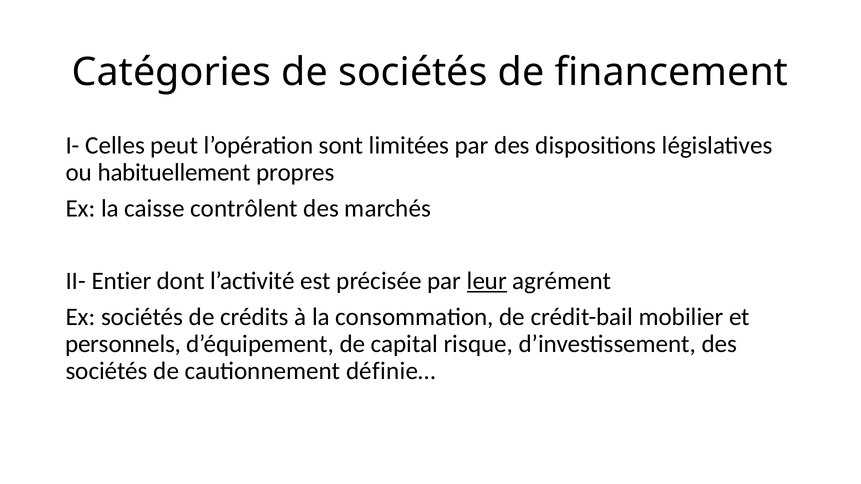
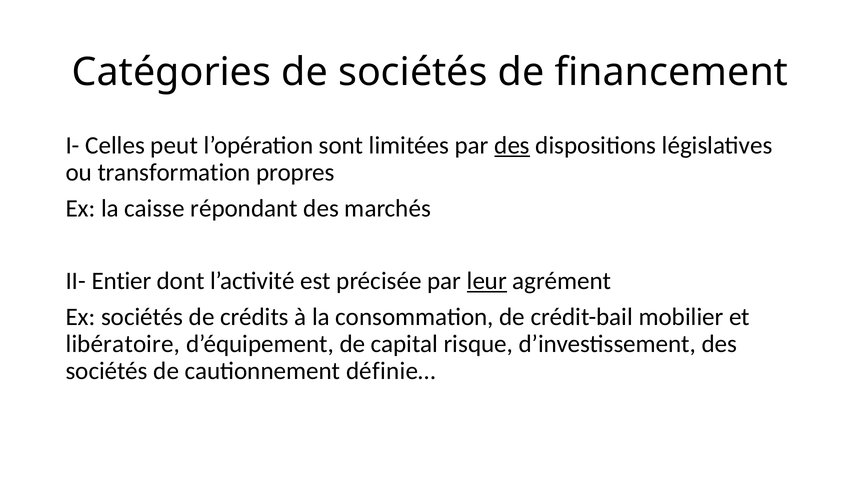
des underline: none -> present (512, 146)
habituellement: habituellement -> transformation (174, 173)
contrôlent: contrôlent -> répondant (244, 209)
personnels: personnels -> libératoire (123, 344)
